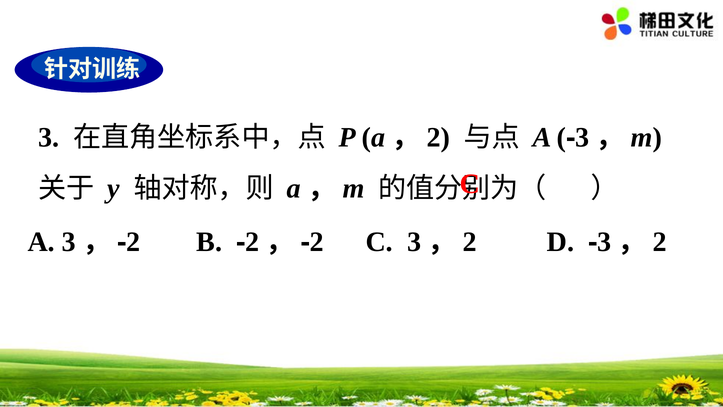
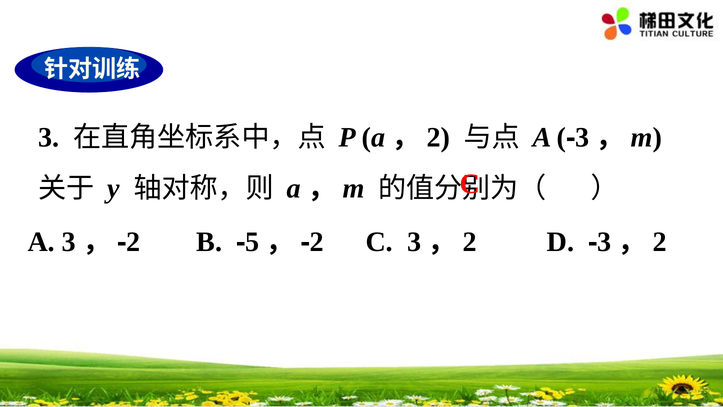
2: 2 -> 5 (252, 242)
